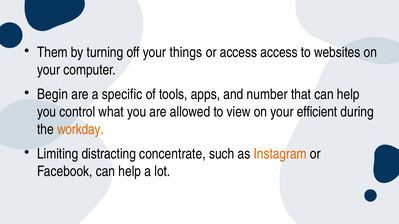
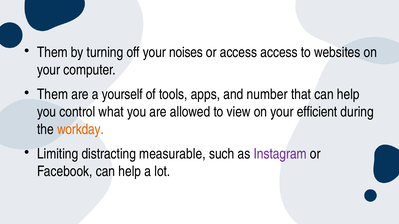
things: things -> noises (186, 52)
Begin: Begin -> Them (53, 95)
specific: specific -> yourself (122, 95)
concentrate: concentrate -> measurable (172, 154)
Instagram colour: orange -> purple (280, 154)
